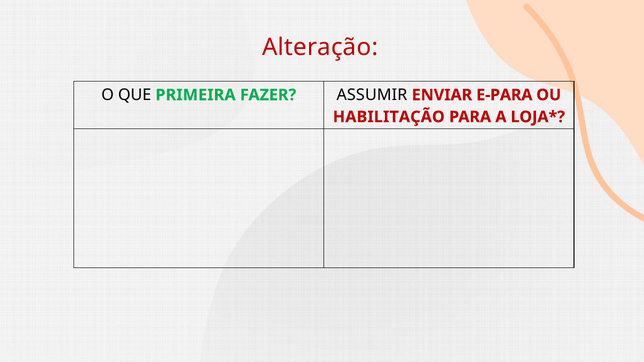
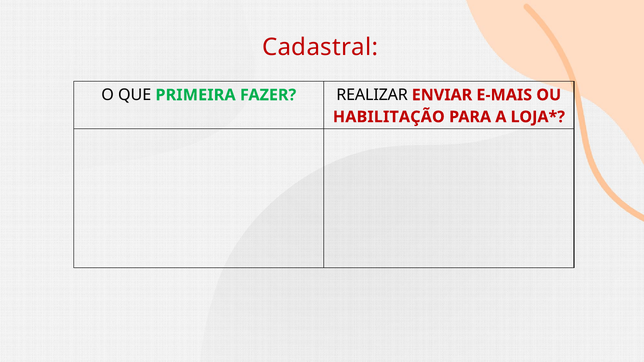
Alteração: Alteração -> Cadastral (320, 48)
ASSUMIR: ASSUMIR -> REALIZAR (372, 95)
E-PARA: E-PARA -> E-MAIS (504, 95)
